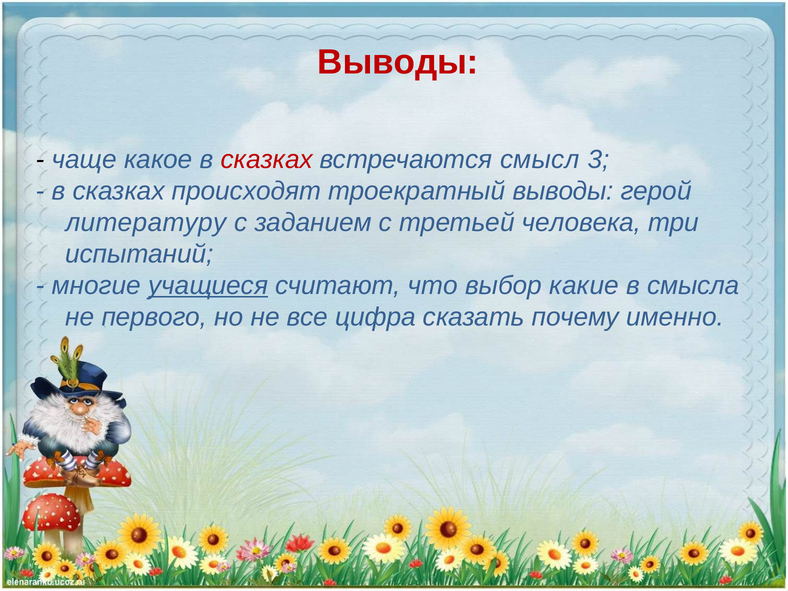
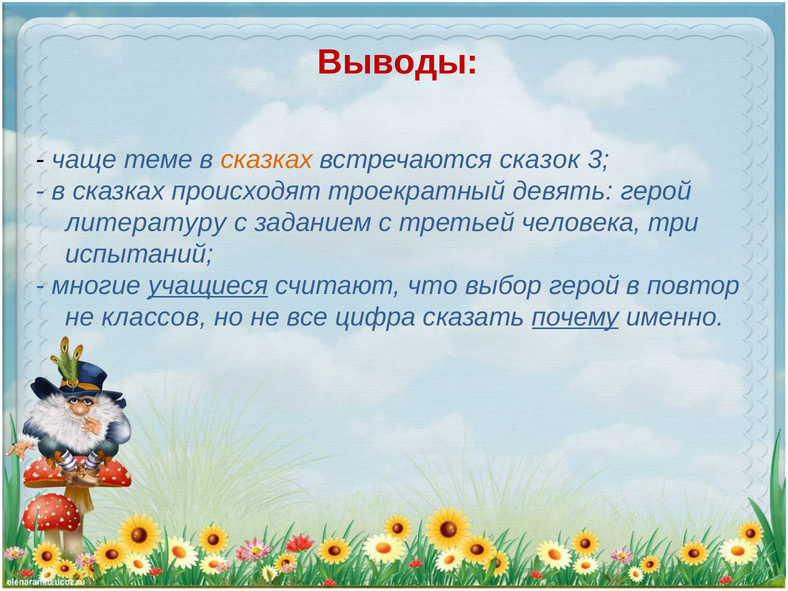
какое: какое -> теме (158, 159)
сказках colour: red -> orange (267, 159)
смысл: смысл -> сказок (540, 159)
троекратный выводы: выводы -> девять (563, 191)
выбор какие: какие -> герой (584, 286)
смысла: смысла -> повтор (694, 286)
первого: первого -> классов (154, 317)
почему underline: none -> present (575, 317)
